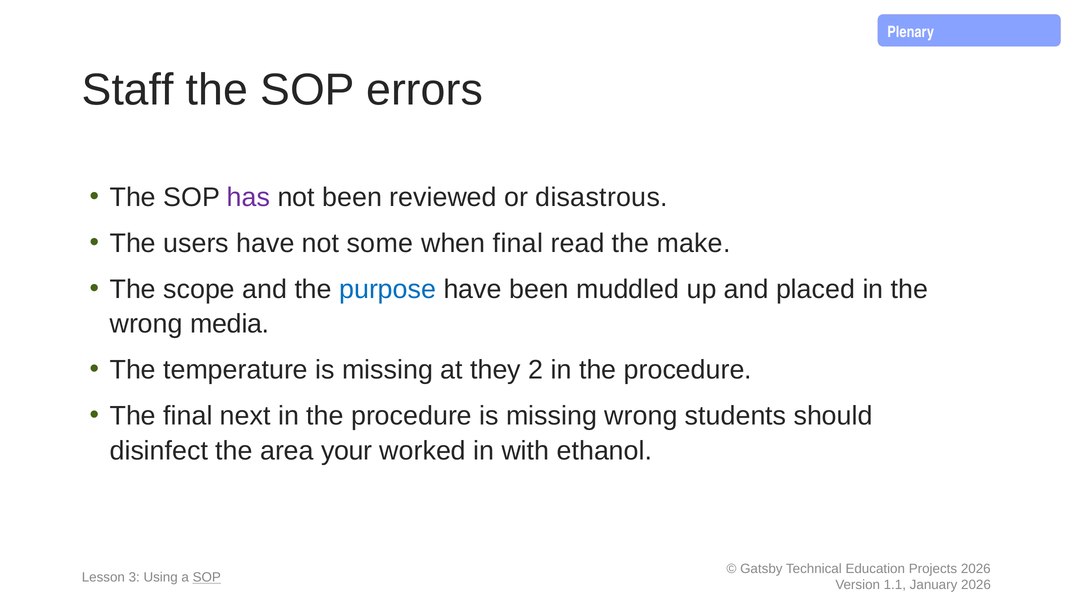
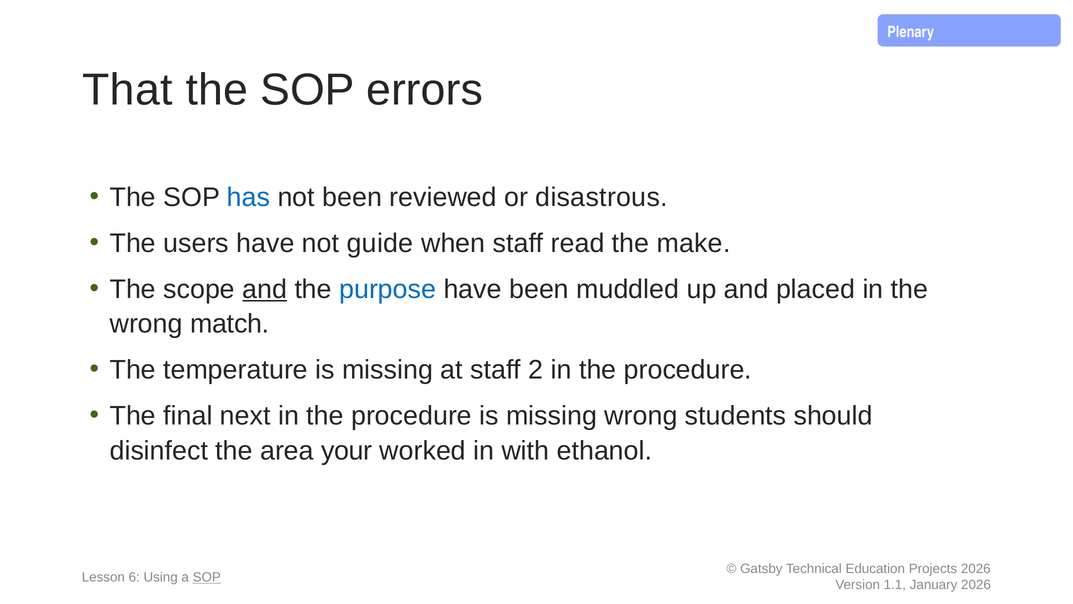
Staff: Staff -> That (127, 90)
has colour: purple -> blue (249, 197)
some: some -> guide (380, 243)
when final: final -> staff (518, 243)
and underline: none -> present (265, 289)
media: media -> match (230, 324)
at they: they -> staff (496, 370)
3: 3 -> 6 (134, 577)
